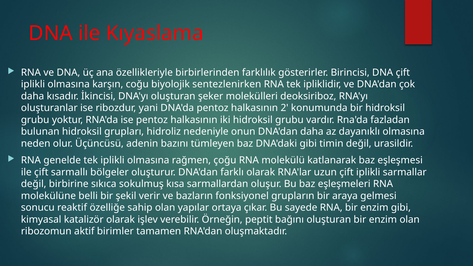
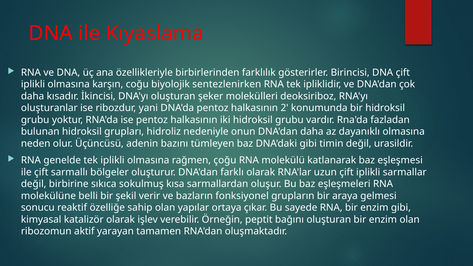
birimler: birimler -> yarayan (115, 231)
